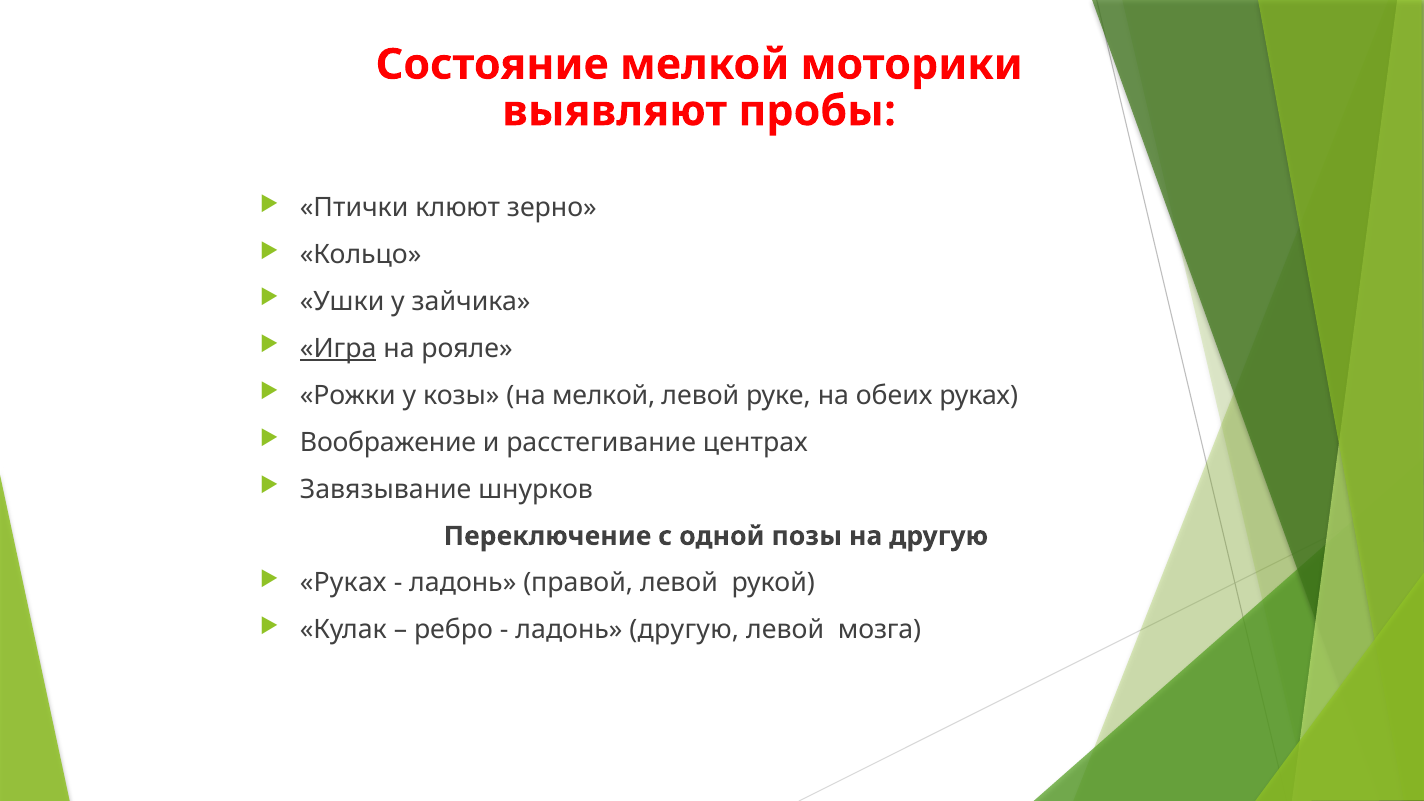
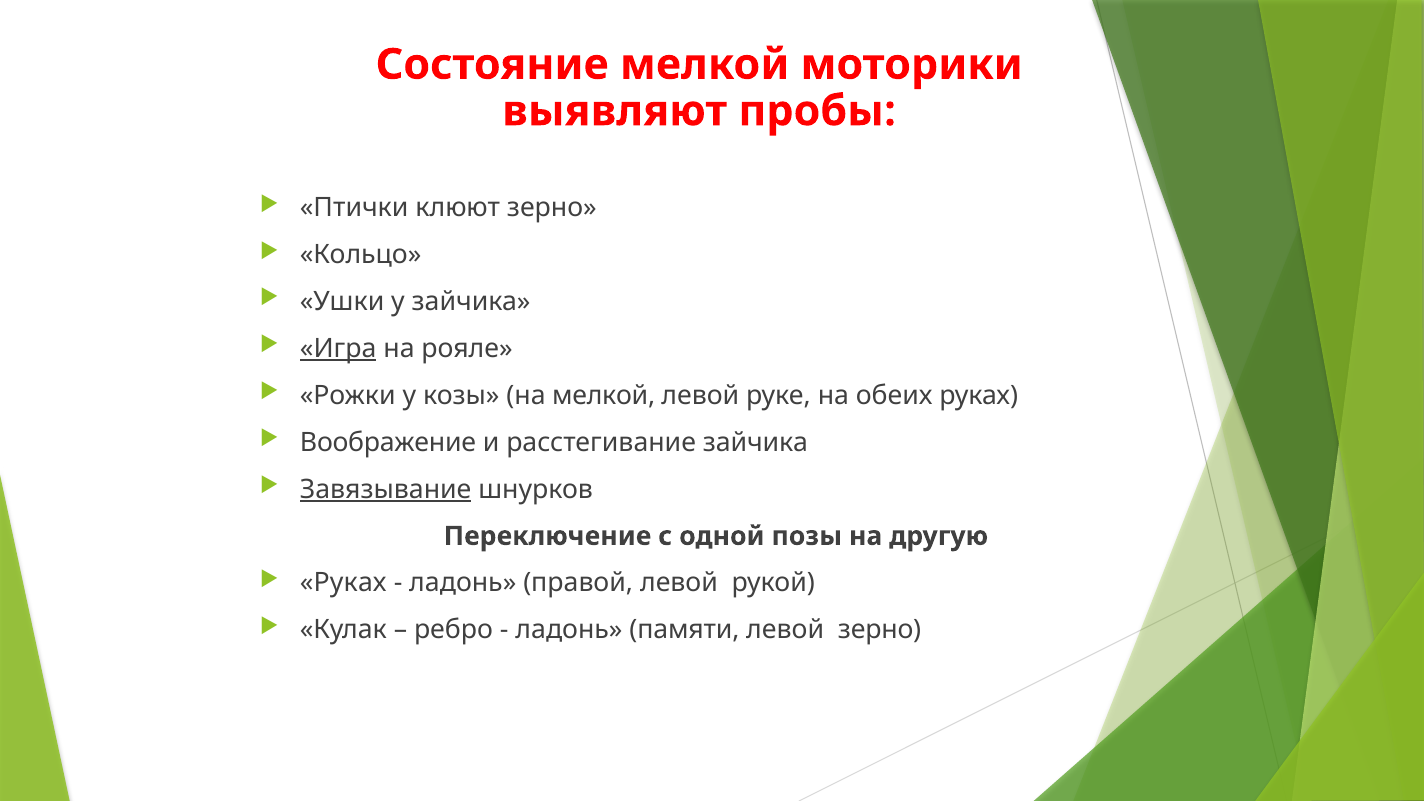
расстегивание центрах: центрах -> зайчика (755, 442)
Завязывание underline: none -> present (386, 489)
ладонь другую: другую -> памяти (684, 630)
левой мозга: мозга -> зерно (880, 630)
